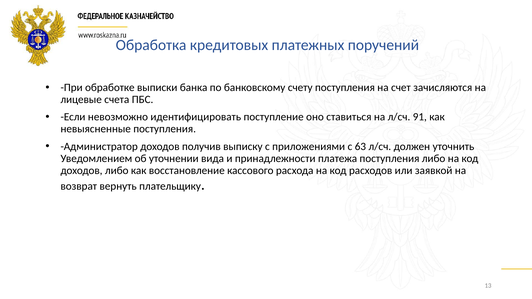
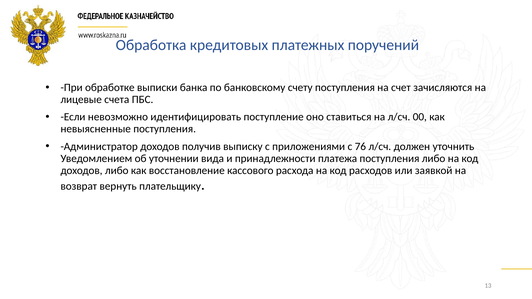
91: 91 -> 00 (420, 117)
63: 63 -> 76 (360, 147)
